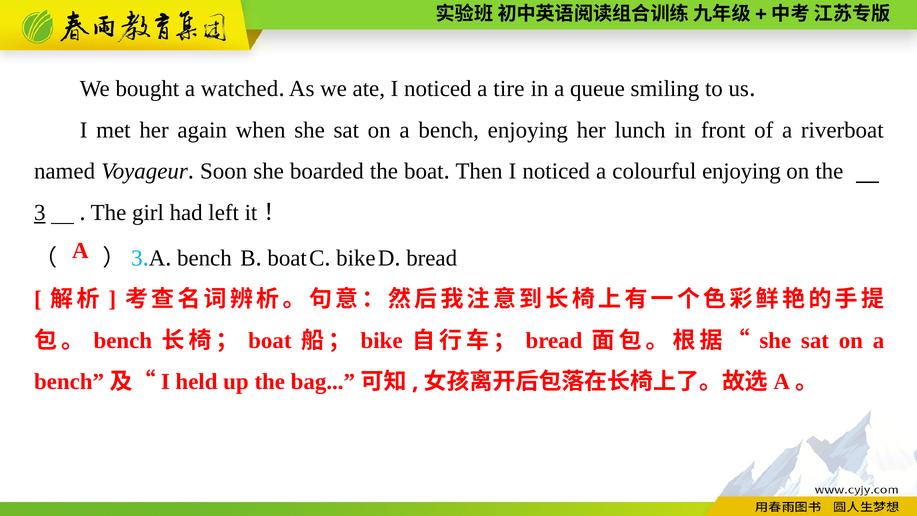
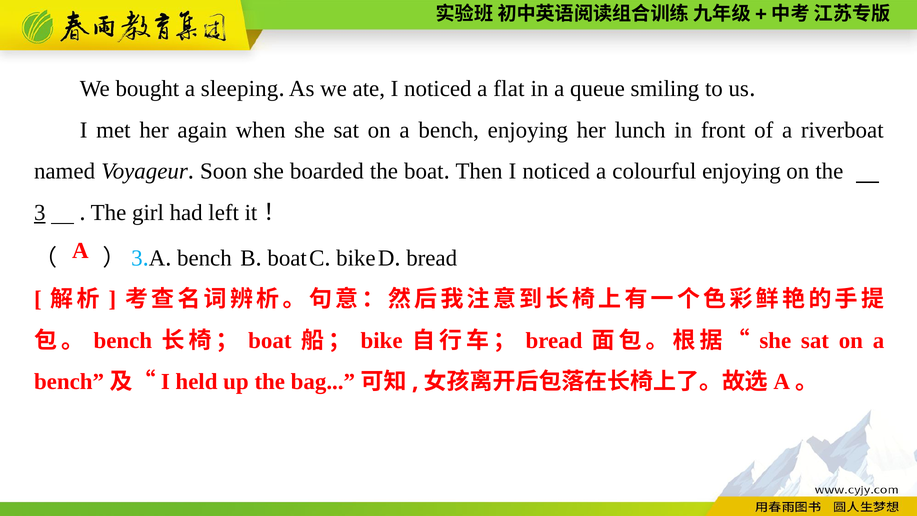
watched: watched -> sleeping (240, 89)
tire: tire -> flat (509, 89)
